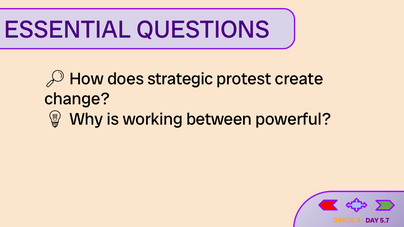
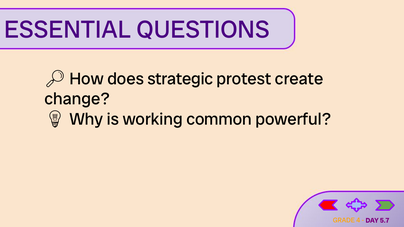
between: between -> common (219, 119)
